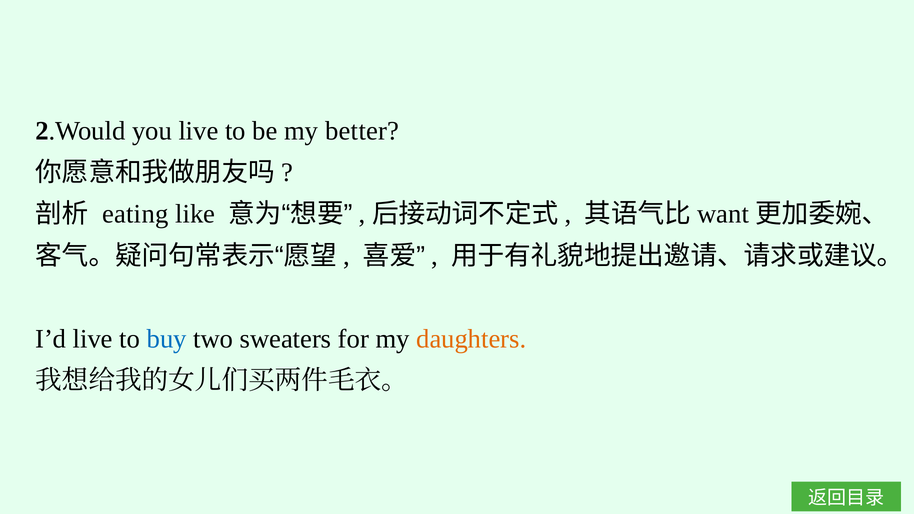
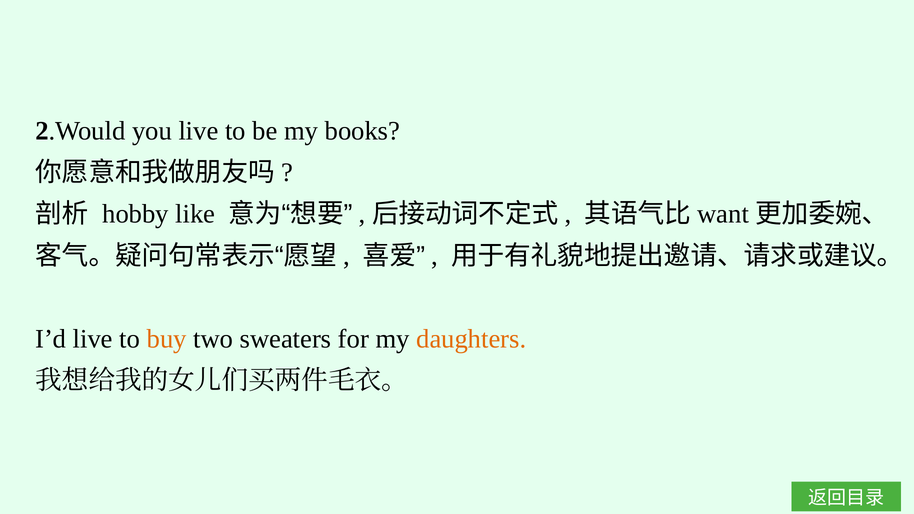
better: better -> books (362, 131)
eating: eating -> hobby (136, 214)
buy colour: blue -> orange (167, 339)
